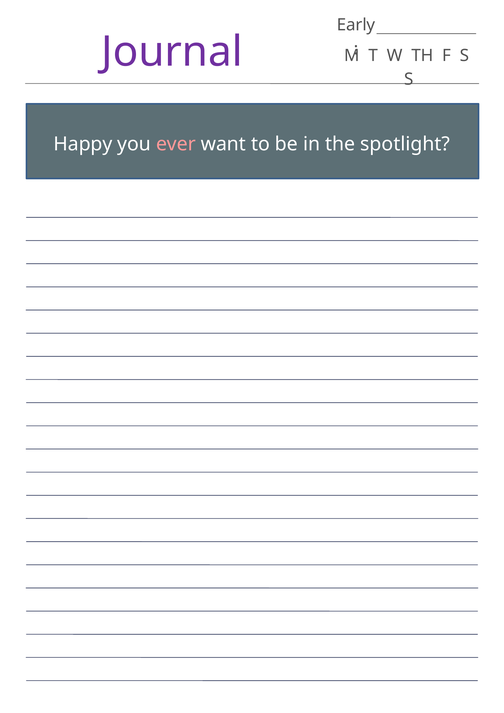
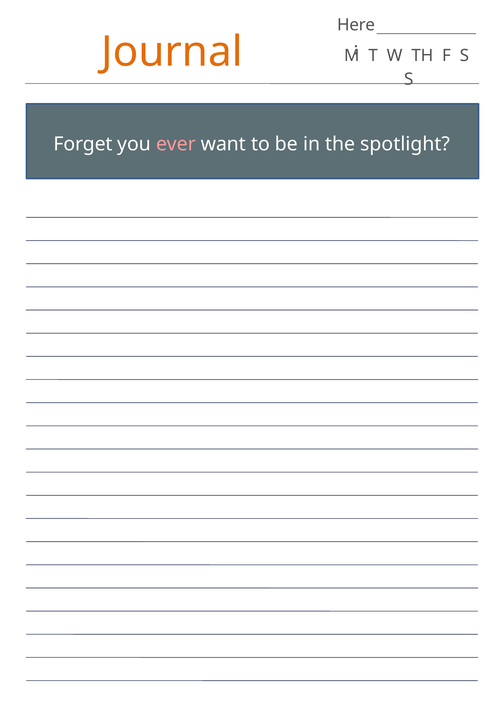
Early: Early -> Here (356, 25)
Journal colour: purple -> orange (172, 52)
Happy: Happy -> Forget (83, 144)
